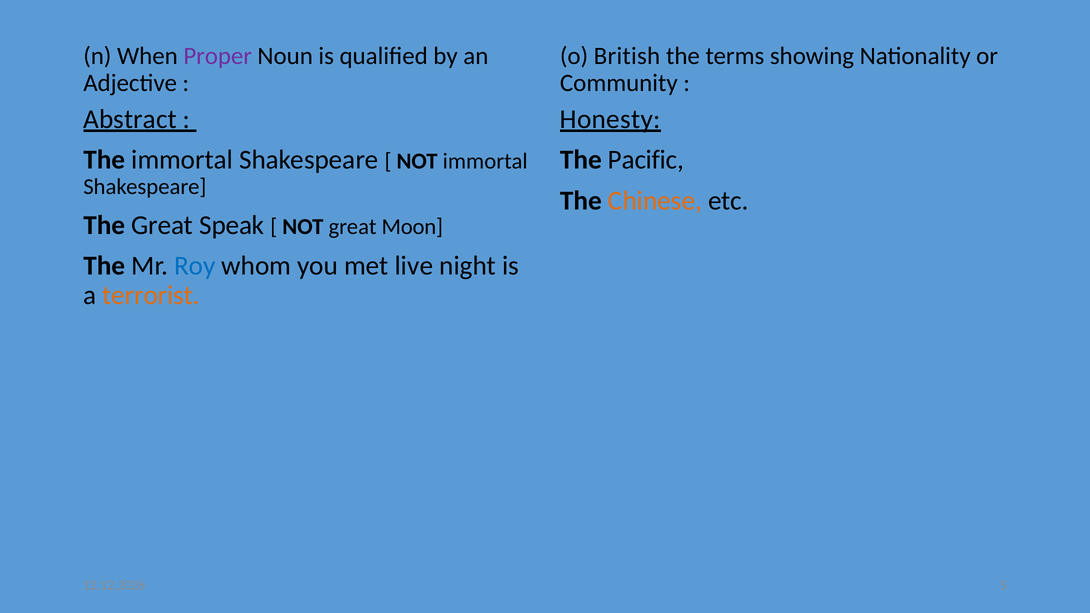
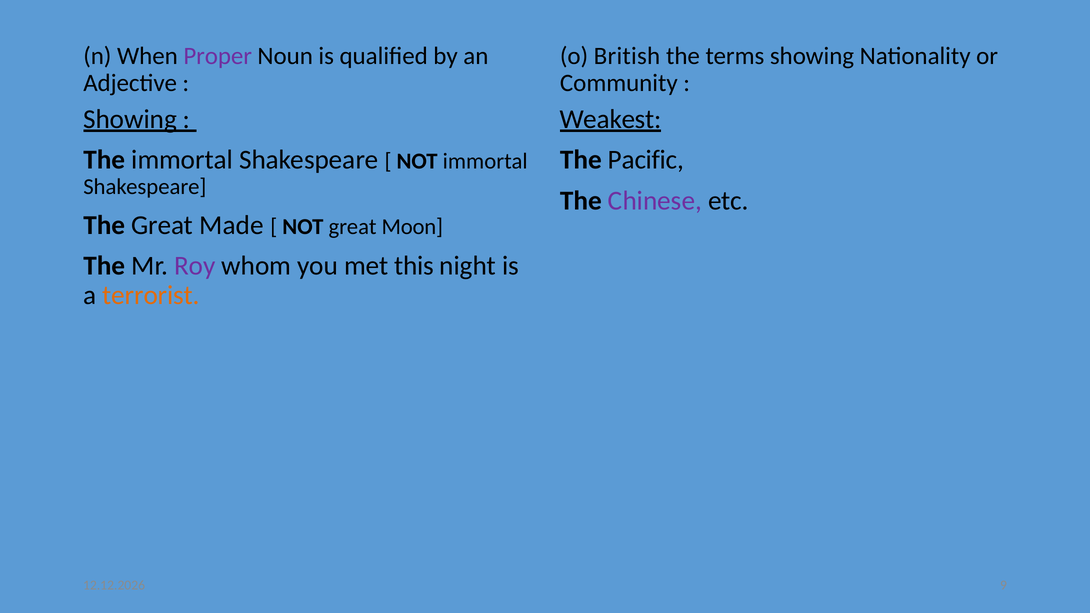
Abstract: Abstract -> Showing (130, 119)
Honesty: Honesty -> Weakest (610, 119)
Chinese colour: orange -> purple (655, 201)
Speak: Speak -> Made (232, 225)
Roy colour: blue -> purple (195, 266)
live: live -> this (414, 266)
5: 5 -> 9 (1003, 585)
